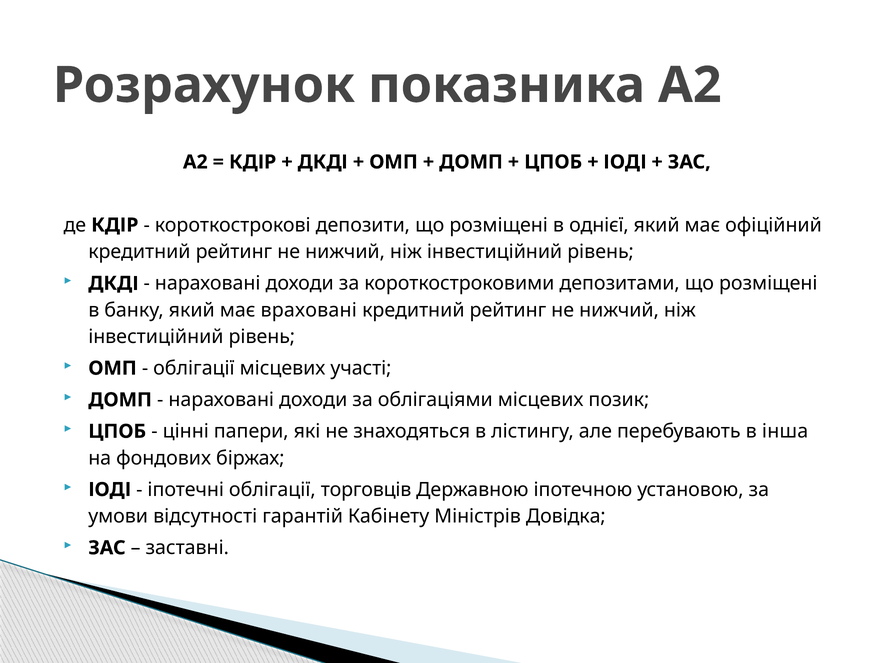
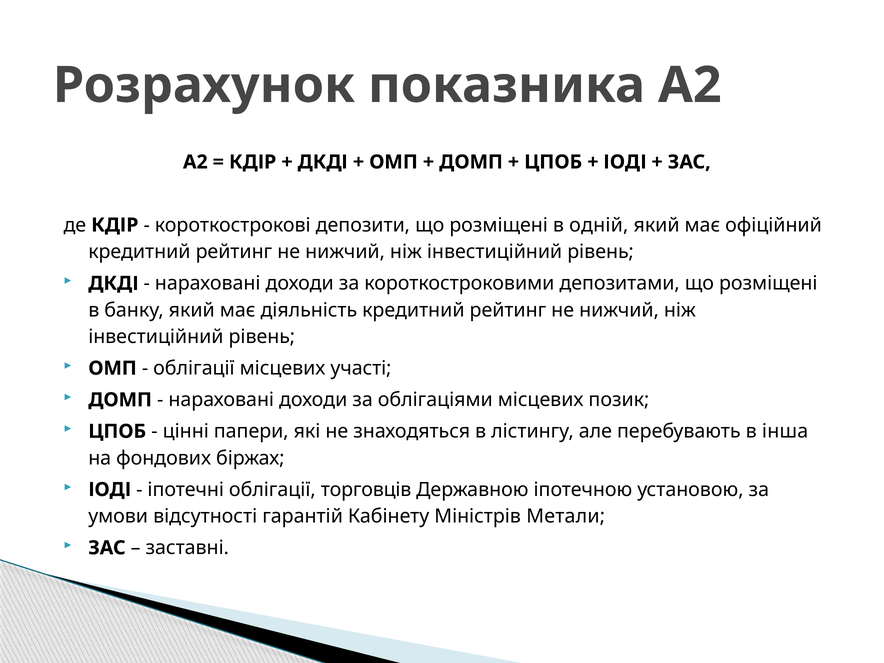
однієї: однієї -> одній (599, 225)
враховані: враховані -> діяльність (309, 310)
Довідка: Довідка -> Метали (566, 516)
